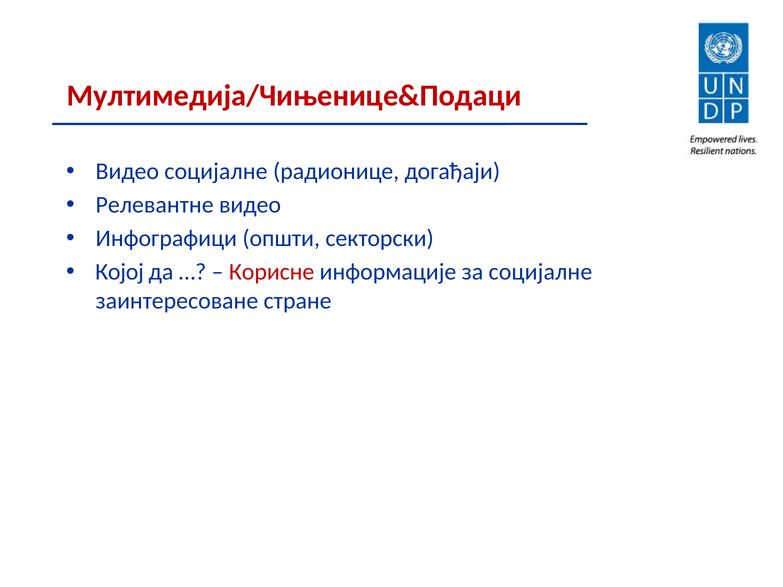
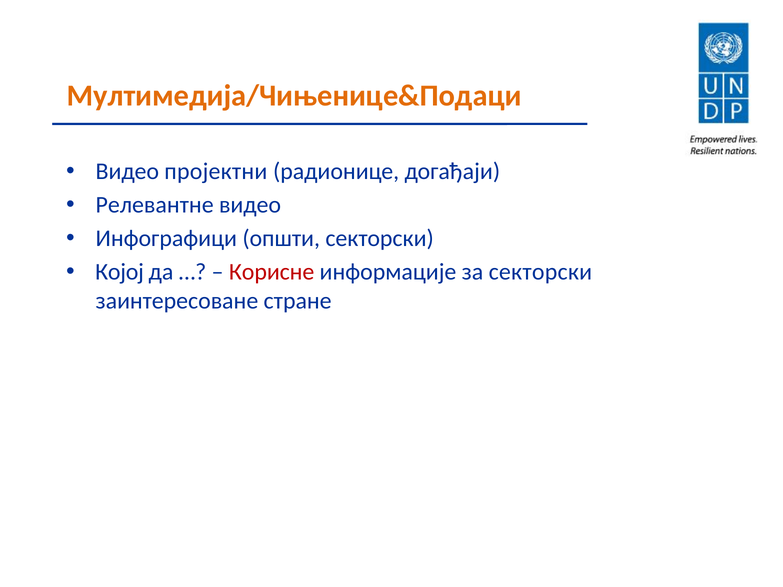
Мултимедија/Чињенице&Подаци colour: red -> orange (294, 96)
Видео социјалне: социјалне -> пројектни (216, 172)
за социјалне: социјалне -> секторски (540, 272)
